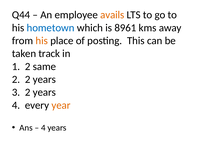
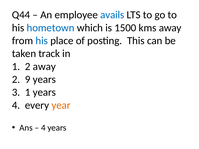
avails colour: orange -> blue (112, 15)
8961: 8961 -> 1500 (125, 28)
his colour: orange -> blue (42, 41)
2 same: same -> away (44, 67)
2 2: 2 -> 9 (28, 80)
3 2: 2 -> 1 (28, 92)
